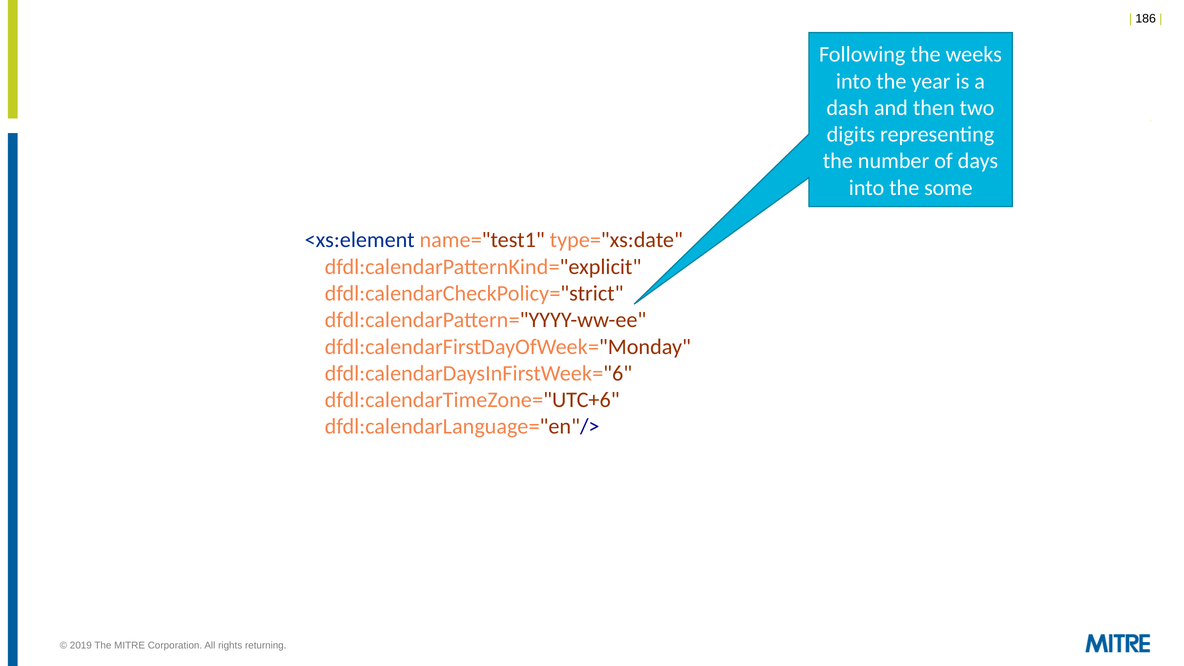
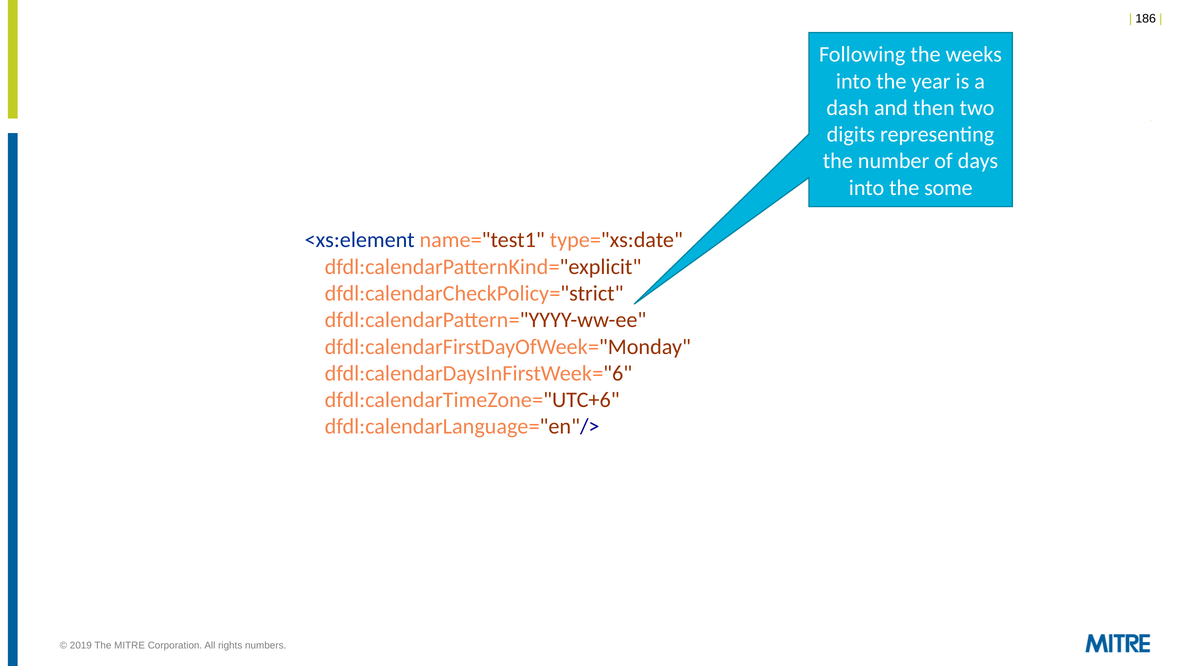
returning: returning -> numbers (266, 646)
